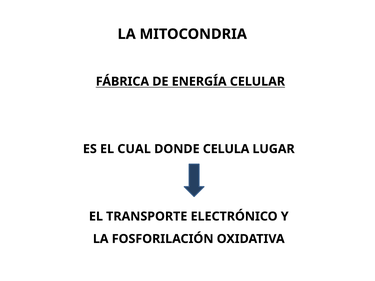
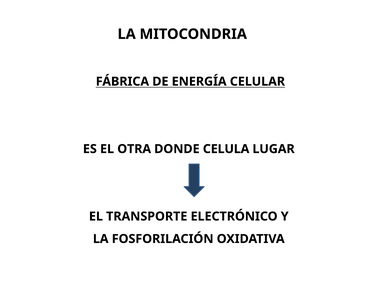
CUAL: CUAL -> OTRA (134, 149)
